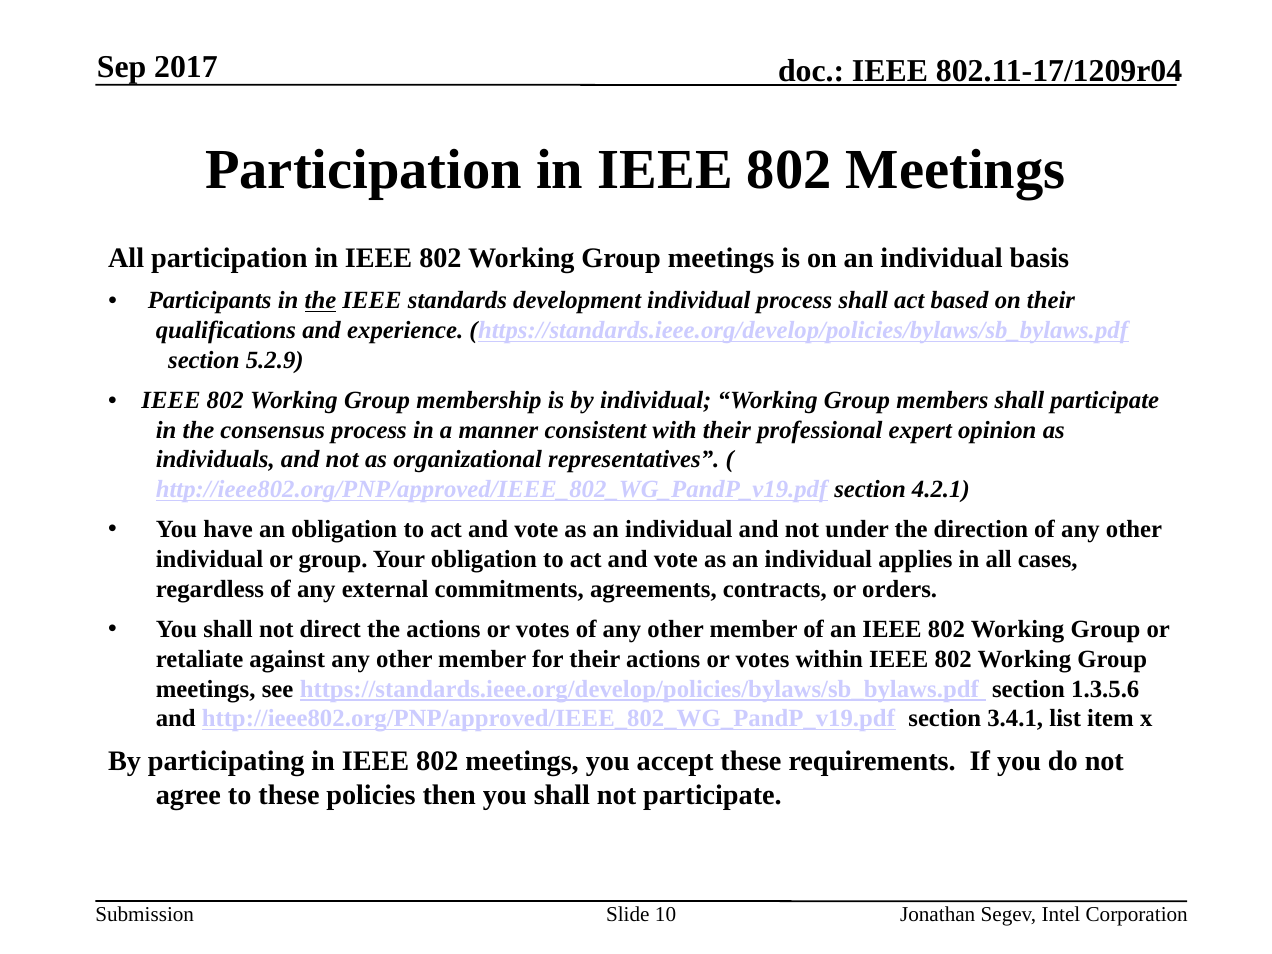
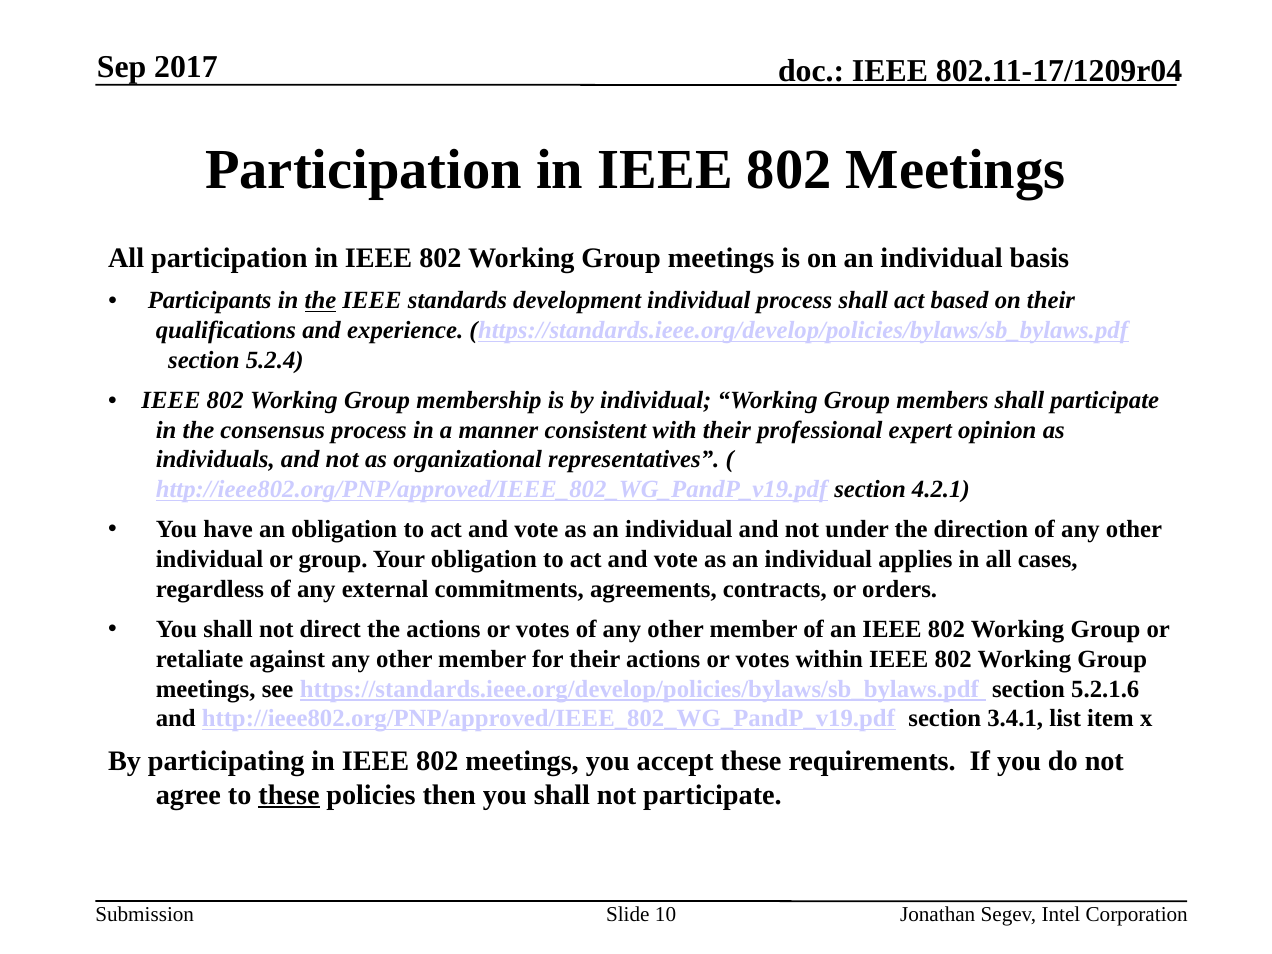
5.2.9: 5.2.9 -> 5.2.4 (275, 360)
1.3.5.6: 1.3.5.6 -> 5.2.1.6 (1105, 689)
these underline: none -> present (289, 795)
